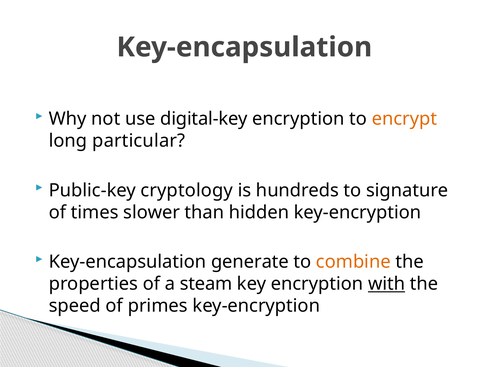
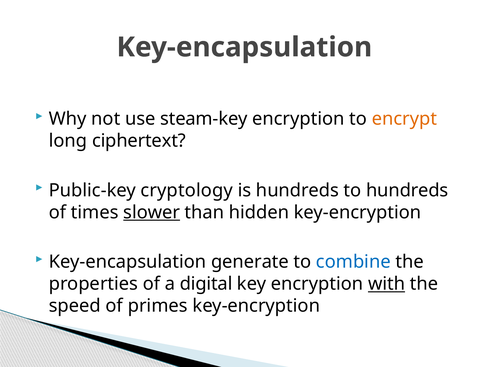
digital-key: digital-key -> steam-key (204, 119)
particular: particular -> ciphertext (139, 141)
to signature: signature -> hundreds (407, 190)
slower underline: none -> present (152, 212)
combine colour: orange -> blue (353, 262)
steam: steam -> digital (206, 284)
